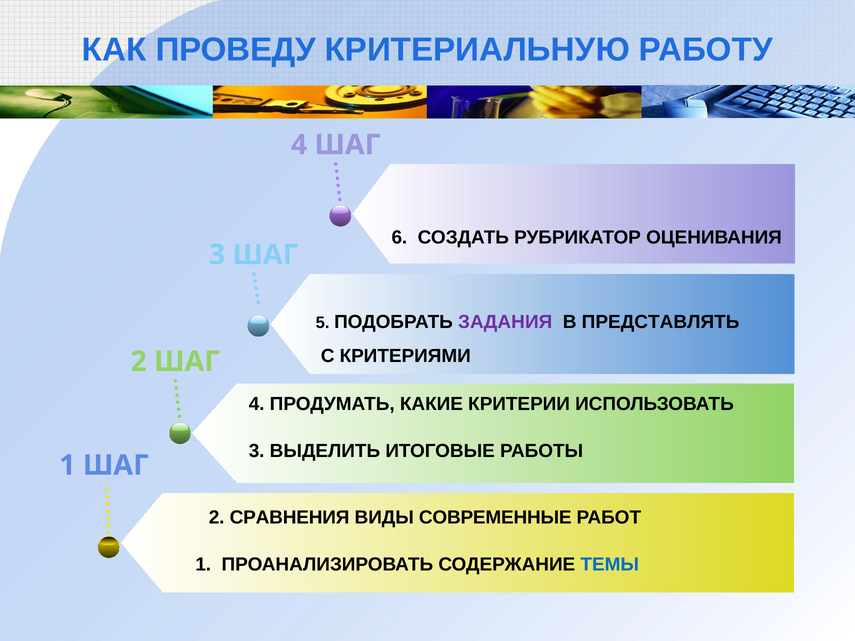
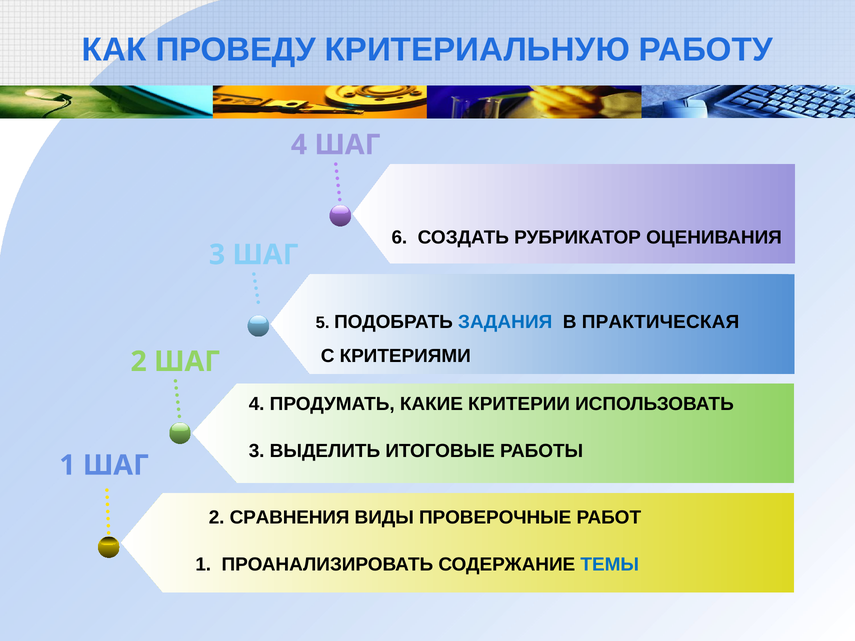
ЗАДАНИЯ colour: purple -> blue (505, 322)
ПРЕДСТАВЛЯТЬ: ПРЕДСТАВЛЯТЬ -> ПРАКТИЧЕСКАЯ (661, 322)
СОВРЕМЕННЫЕ: СОВРЕМЕННЫЕ -> ПРОВЕРОЧНЫЕ (495, 518)
